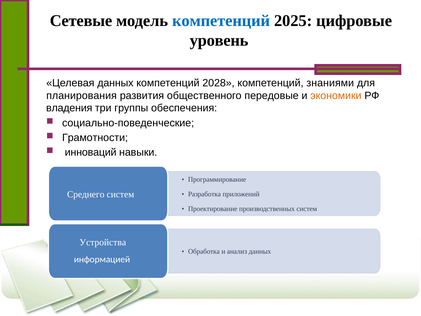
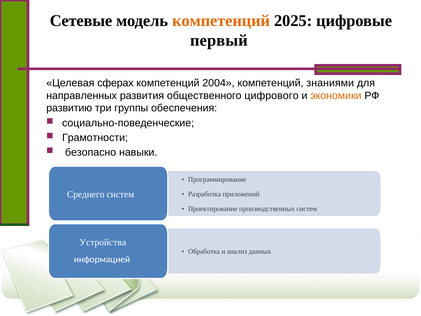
компетенций colour: blue -> orange (221, 21)
уровень: уровень -> первый (219, 40)
Целевая данных: данных -> сферах (115, 83)
2028: 2028 -> 2004 (218, 83)
планирования: планирования -> направленных (82, 95)
передовые: передовые -> цифрового (272, 95)
владения: владения -> развитию (69, 108)
инноваций: инноваций -> безопасно (91, 152)
